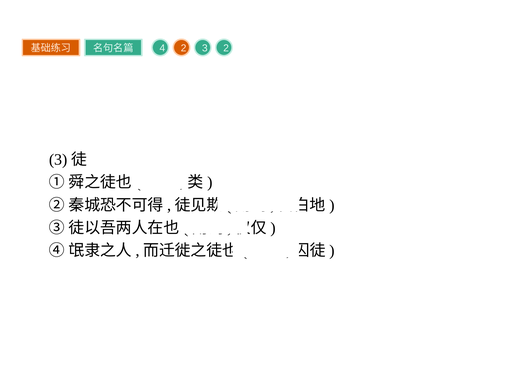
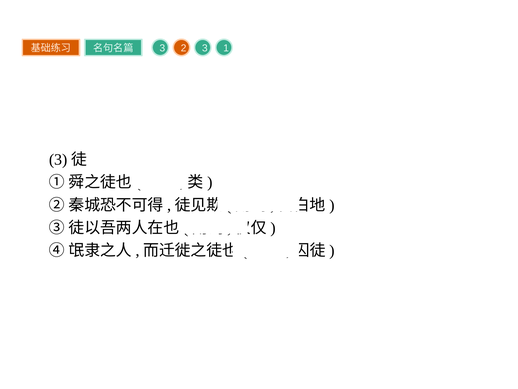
4: 4 -> 3 (162, 48)
3 2: 2 -> 1 (226, 48)
